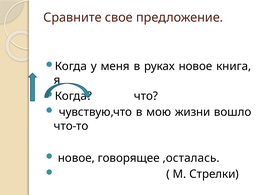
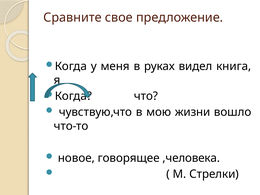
руках новое: новое -> видел (195, 66)
,осталась: ,осталась -> ,человека (191, 158)
